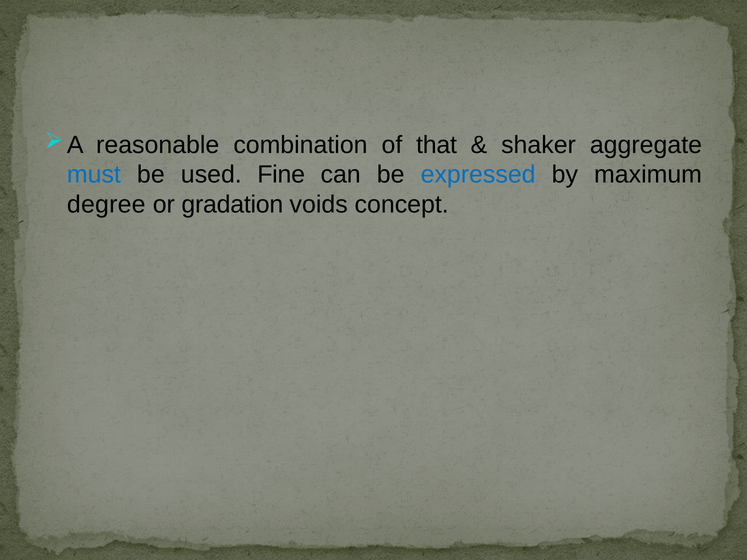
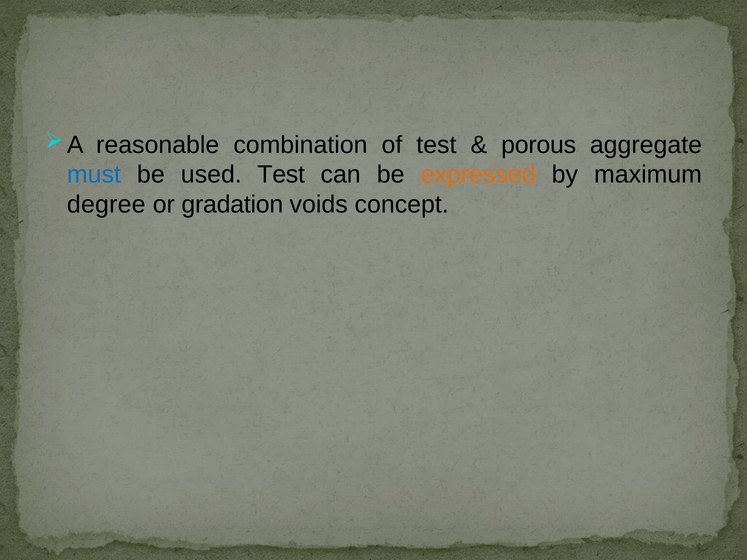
of that: that -> test (436, 145)
shaker: shaker -> porous (539, 145)
used Fine: Fine -> Test (281, 175)
expressed colour: blue -> orange (478, 175)
